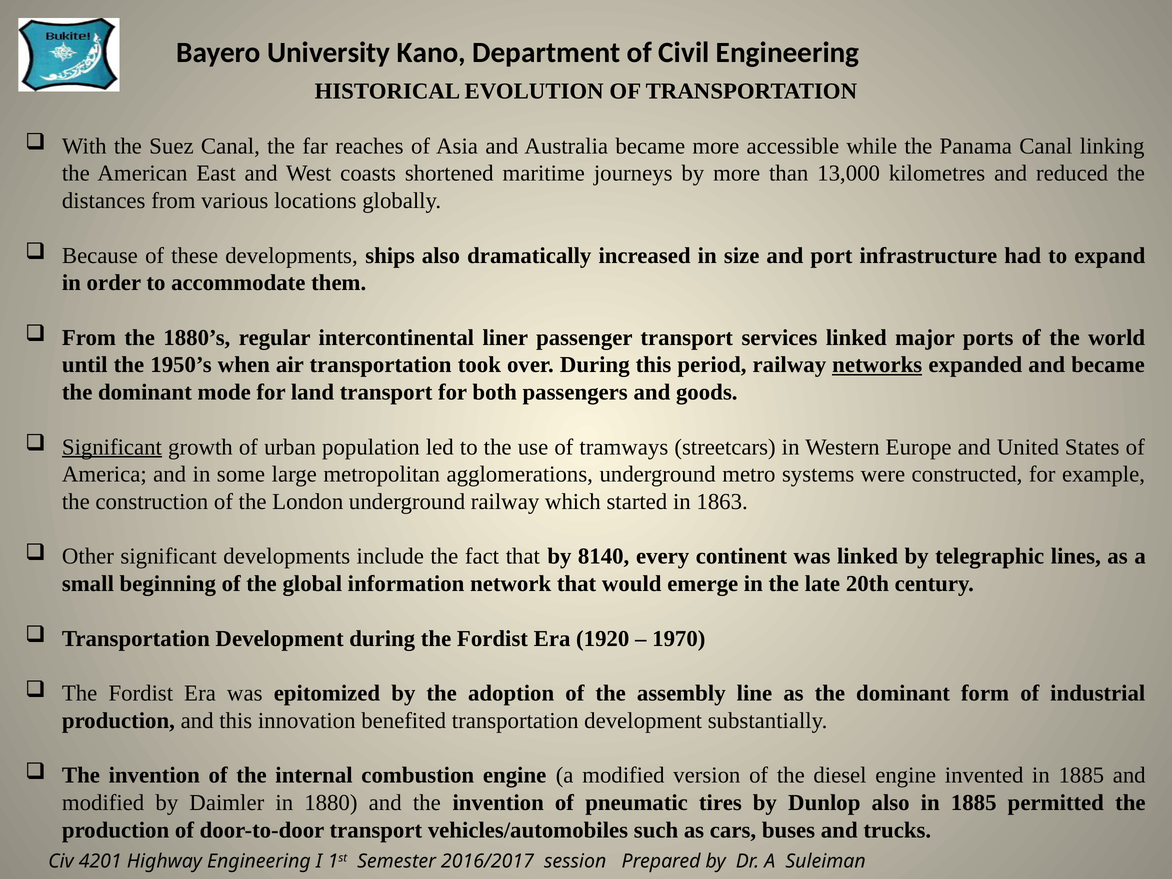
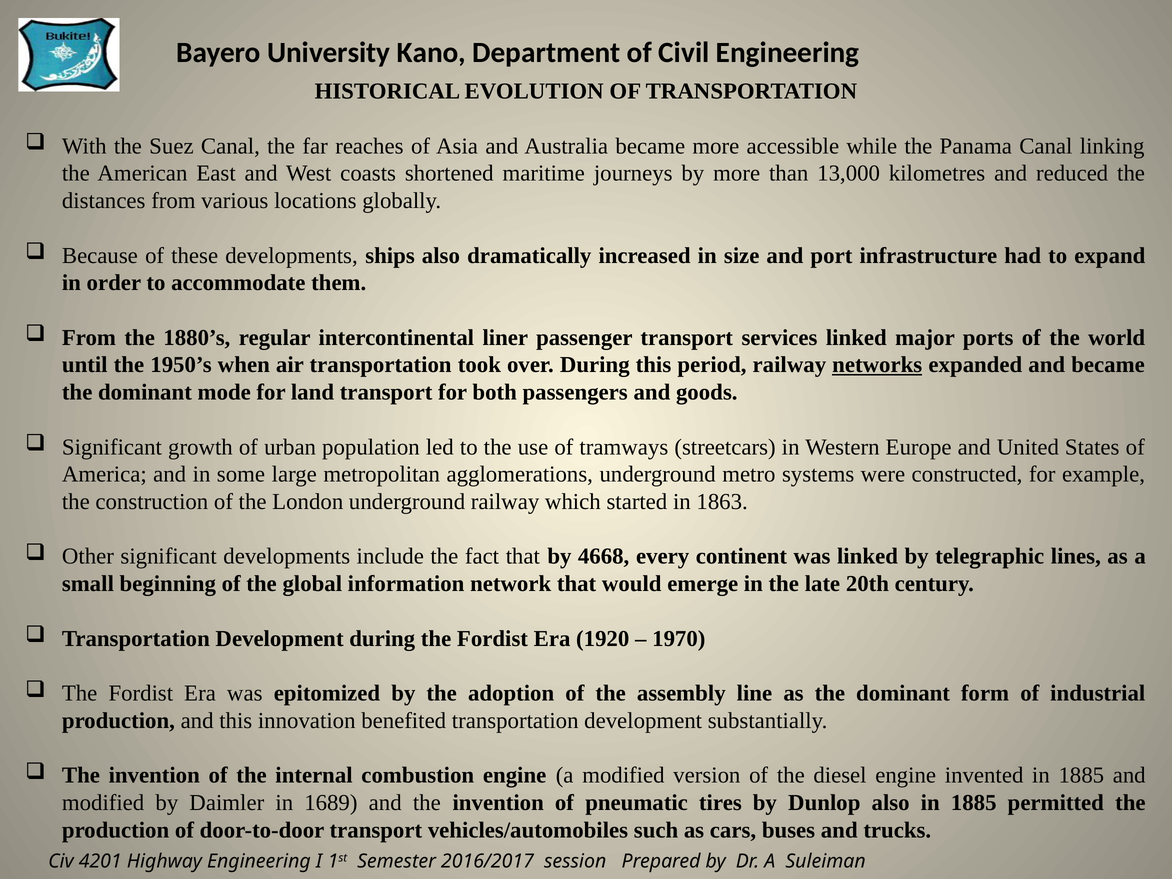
Significant underline: present -> none (112, 447)
8140: 8140 -> 4668 (604, 556)
1880: 1880 -> 1689 (331, 803)
